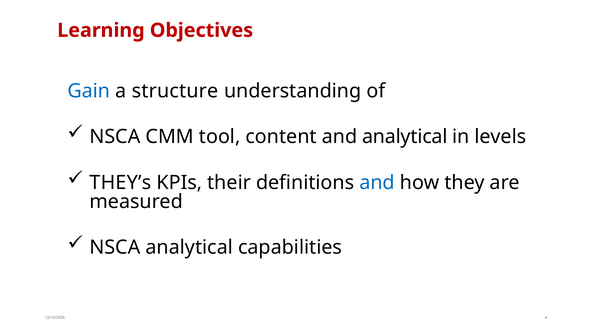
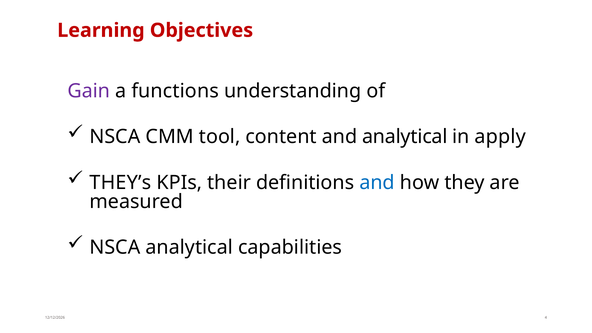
Gain colour: blue -> purple (89, 91)
structure: structure -> functions (175, 91)
levels: levels -> apply (500, 137)
